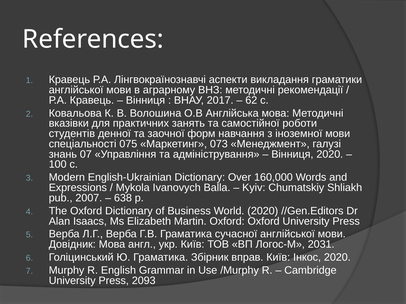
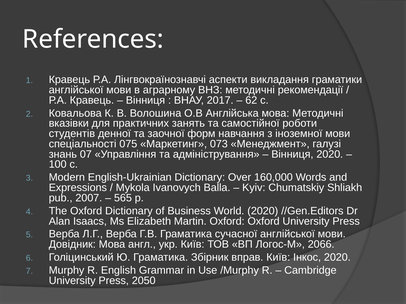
638: 638 -> 565 (123, 198)
2031: 2031 -> 2066 (321, 245)
2093: 2093 -> 2050 (144, 281)
